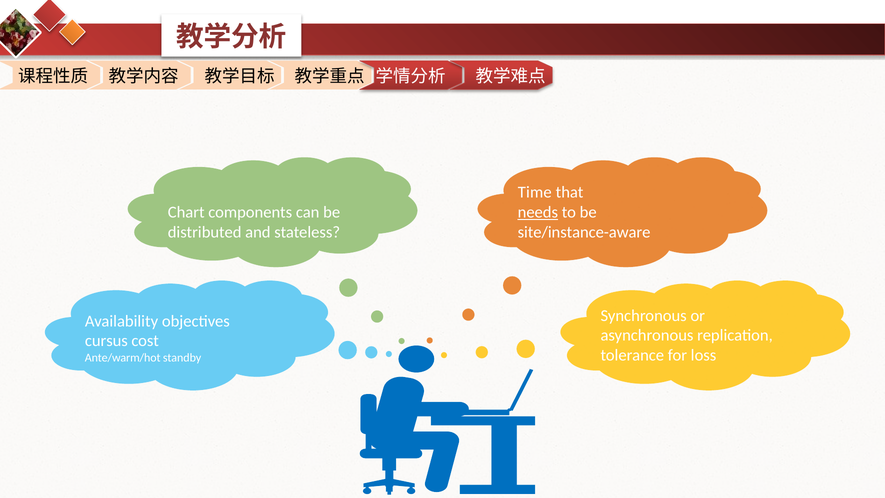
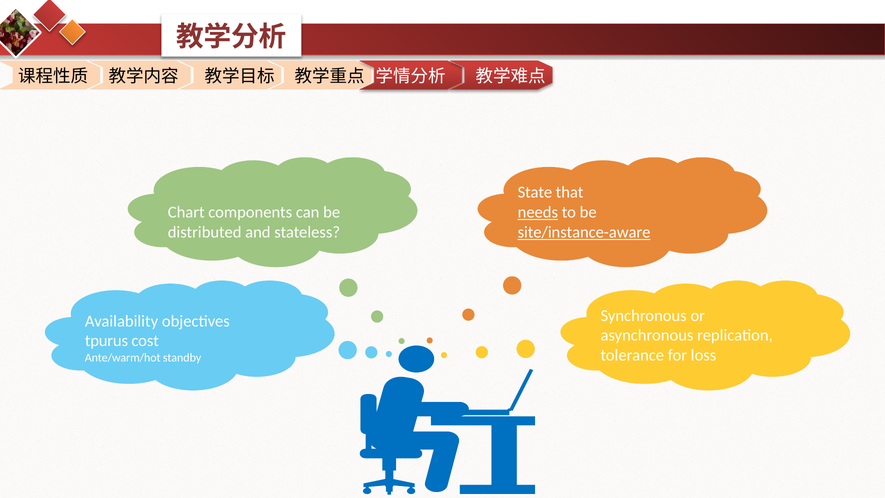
Time: Time -> State (535, 192)
site/instance-aware underline: none -> present (584, 232)
cursus: cursus -> tpurus (106, 341)
